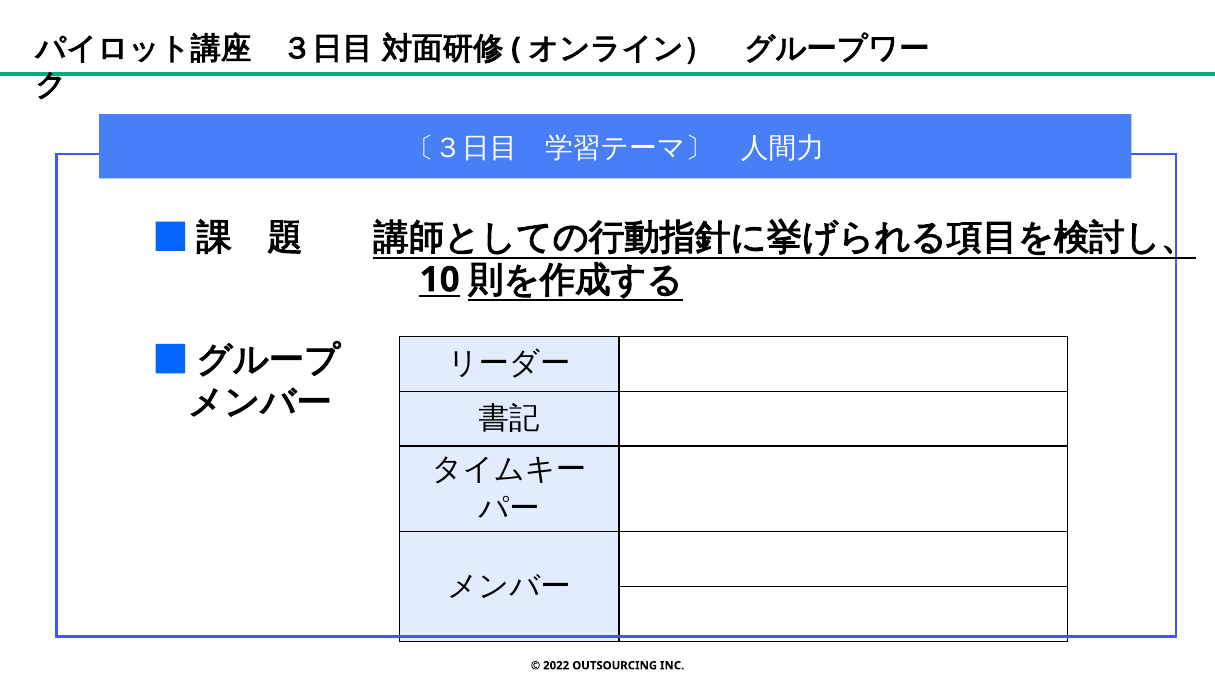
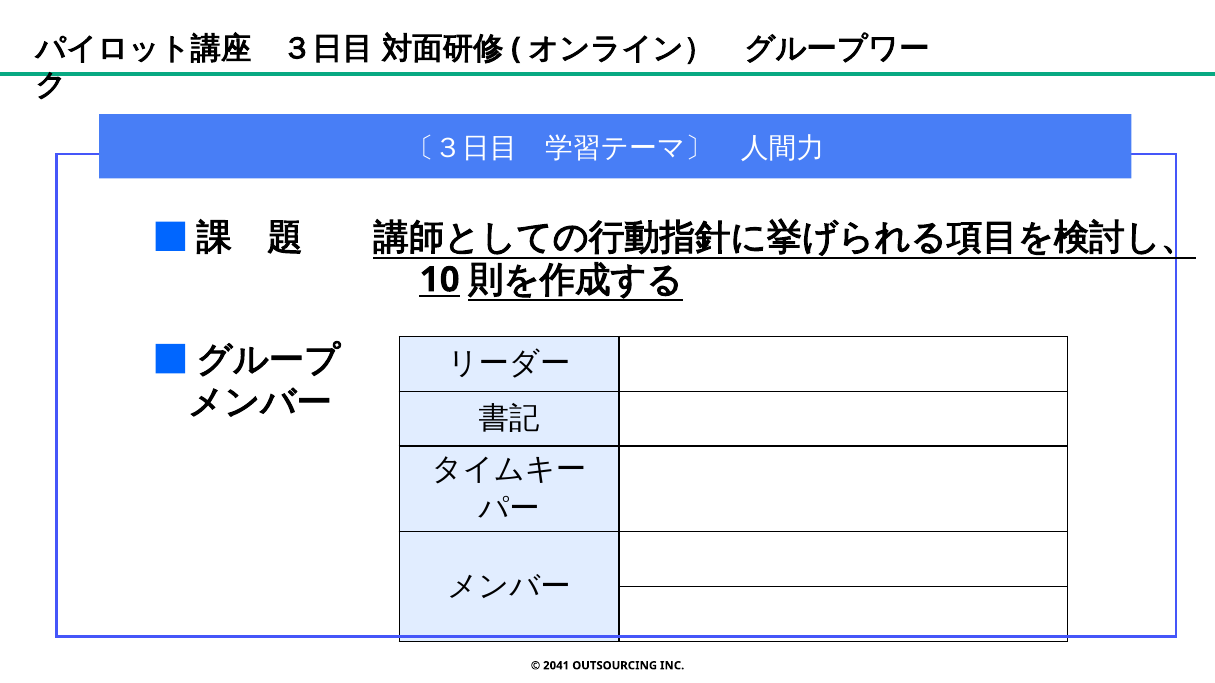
2022: 2022 -> 2041 (556, 666)
